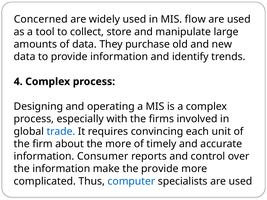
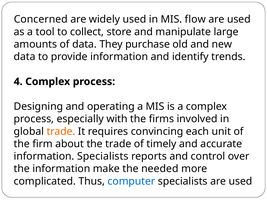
trade colour: blue -> orange (61, 132)
the more: more -> trade (118, 144)
information Consumer: Consumer -> Specialists (103, 157)
the provide: provide -> needed (160, 169)
